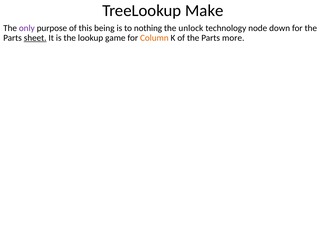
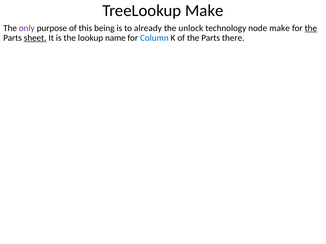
nothing: nothing -> already (148, 28)
node down: down -> make (280, 28)
the underline: none -> present (311, 28)
game: game -> name (115, 38)
Column colour: orange -> blue (154, 38)
more: more -> there (233, 38)
